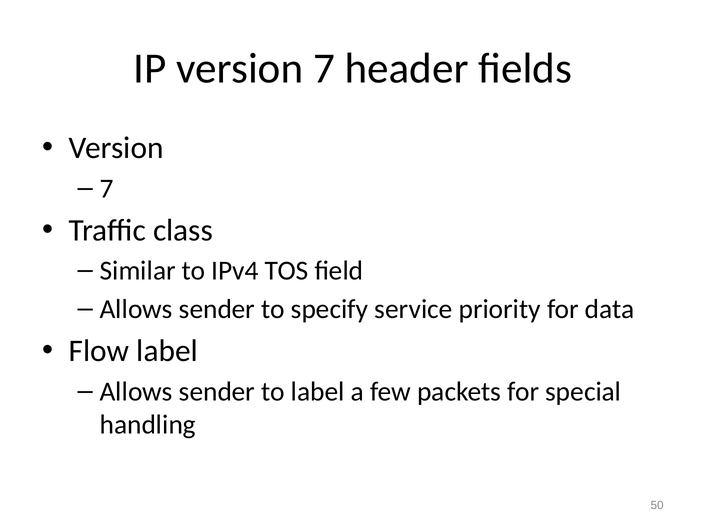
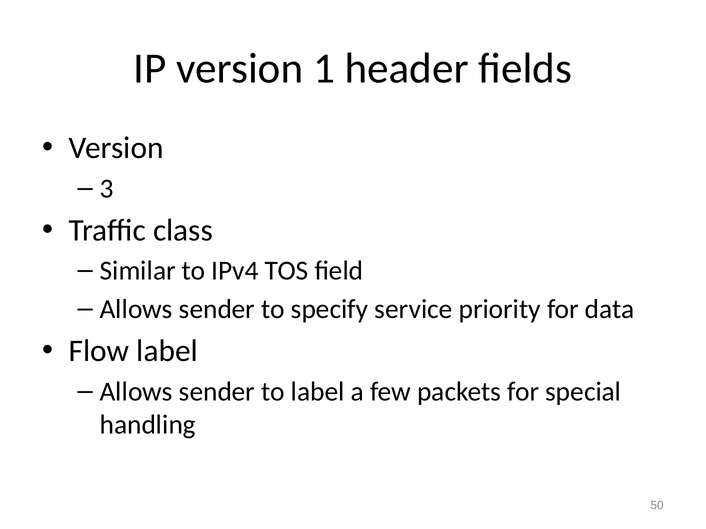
version 7: 7 -> 1 (324, 68)
7: 7 -> 3 (107, 189)
